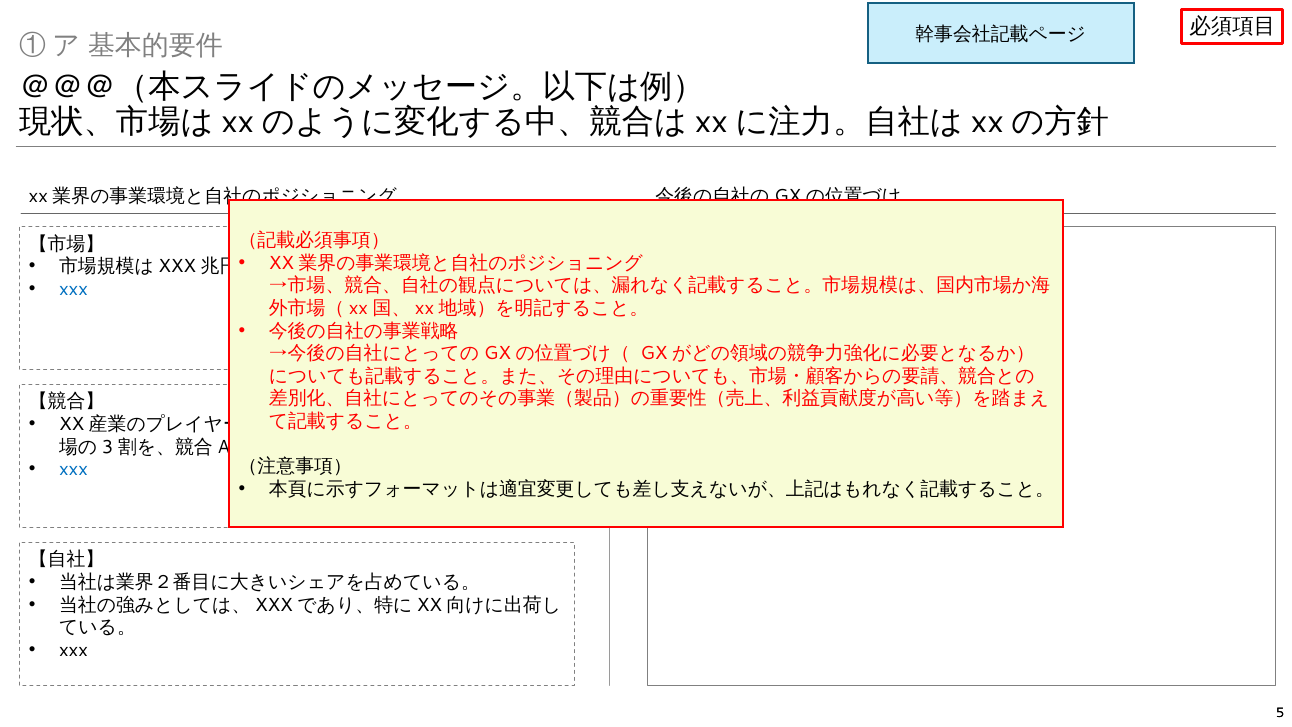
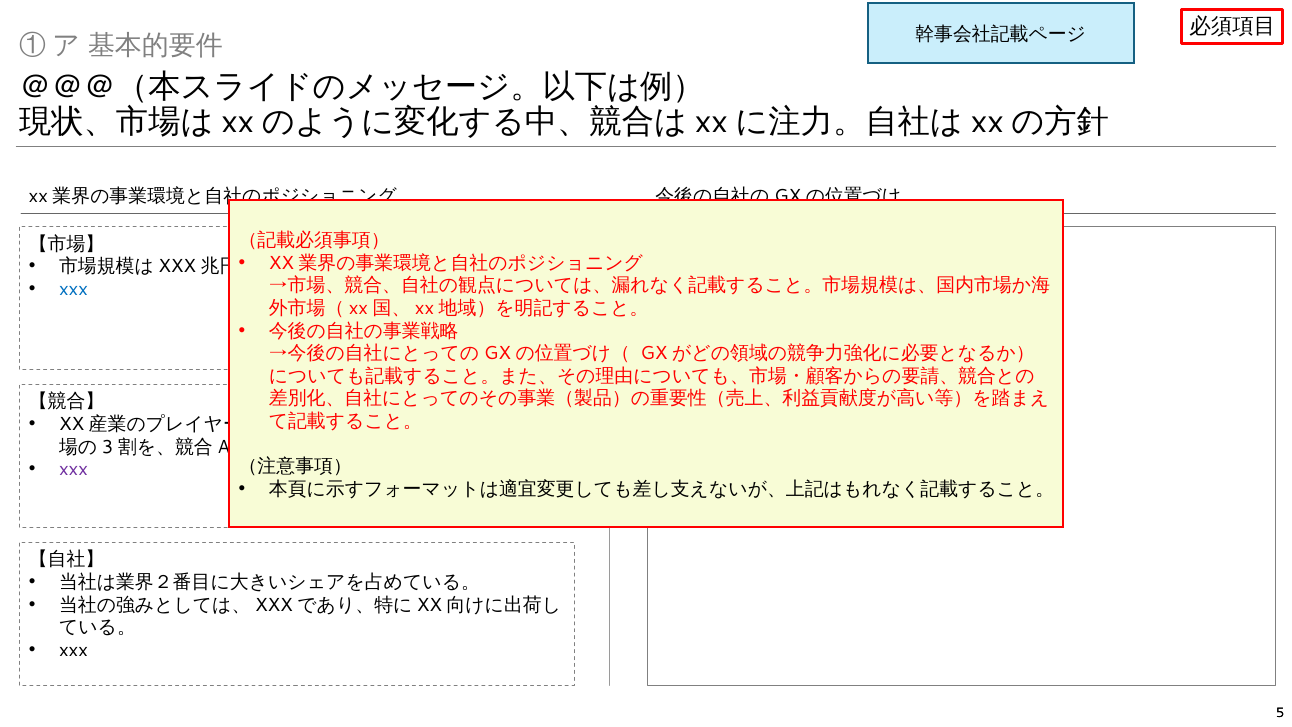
xxx colour: blue -> purple (73, 469)
